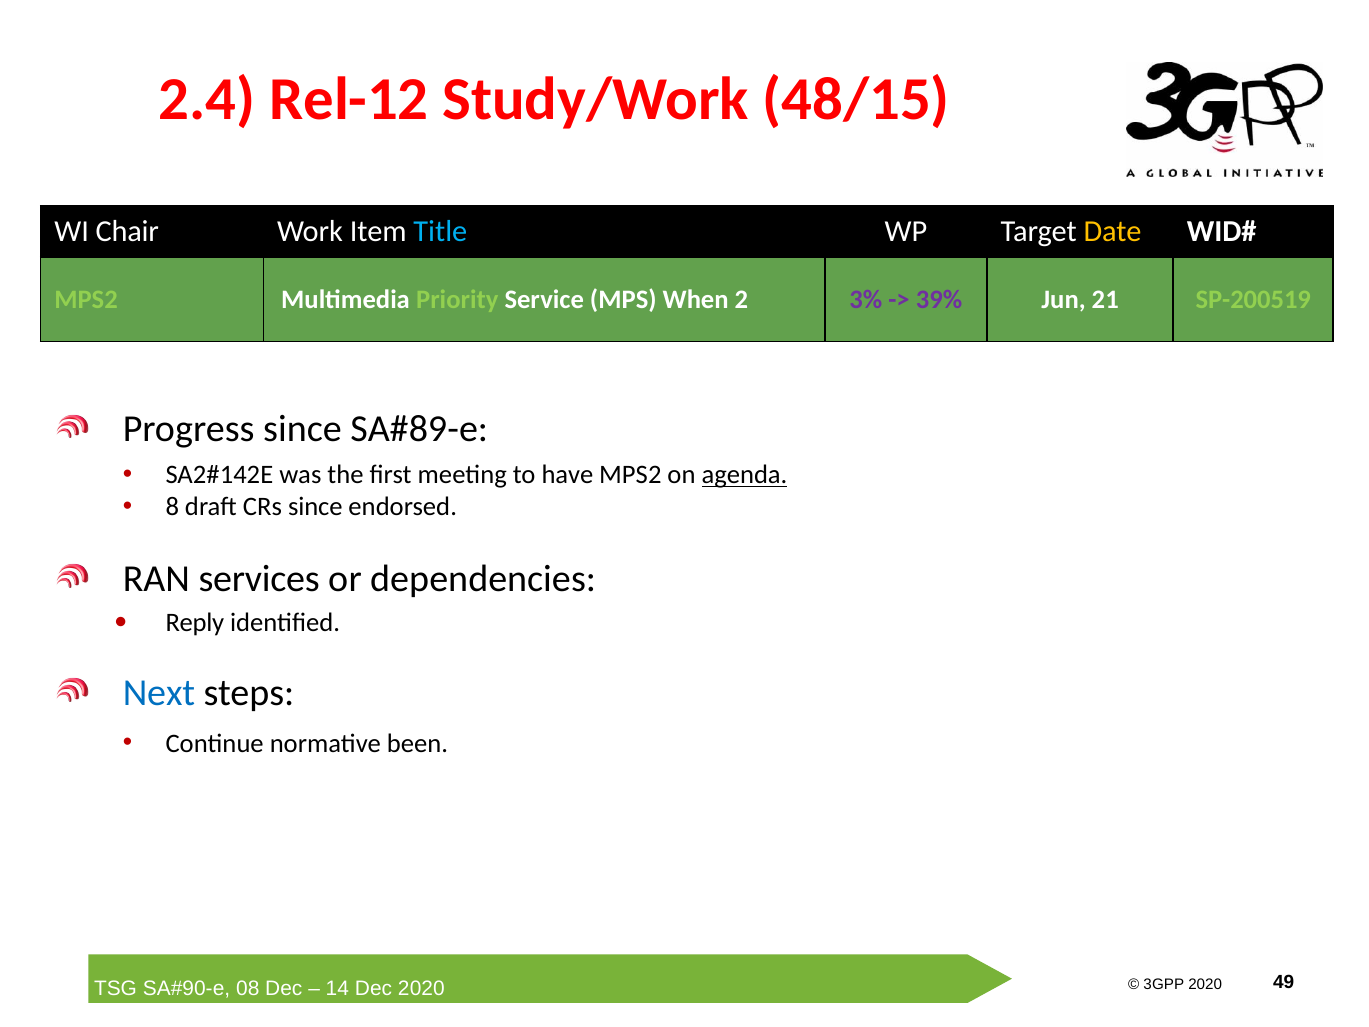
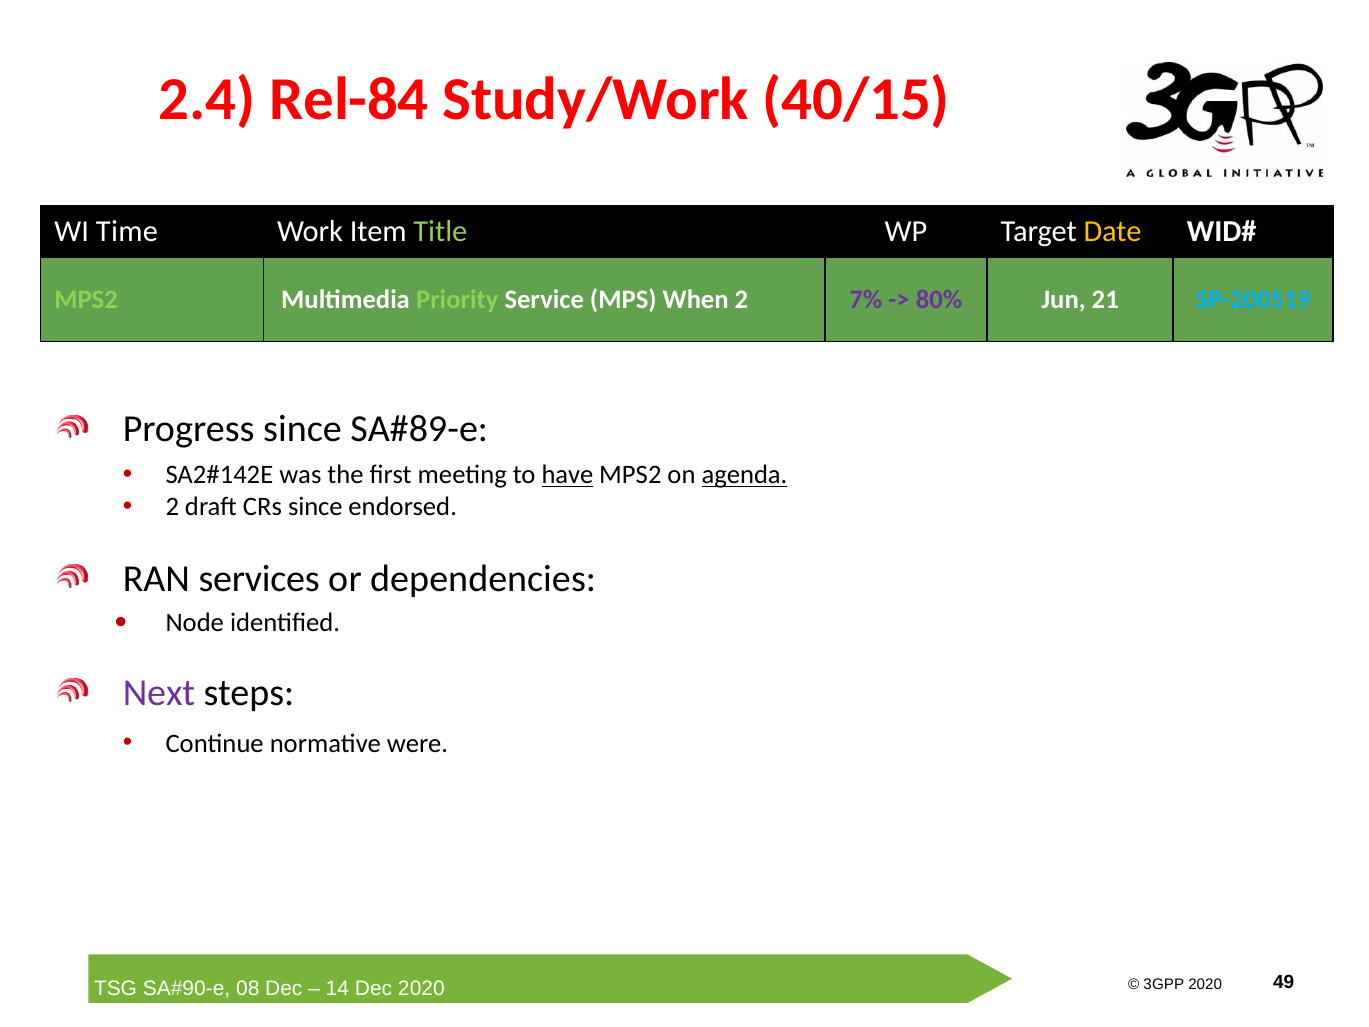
Rel-12: Rel-12 -> Rel-84 (349, 99)
48/15: 48/15 -> 40/15 (856, 99)
Chair: Chair -> Time (127, 232)
Title colour: light blue -> light green (440, 232)
3%: 3% -> 7% (866, 300)
39%: 39% -> 80% (939, 300)
SP-200519 colour: light green -> light blue (1253, 300)
have underline: none -> present (567, 475)
8: 8 -> 2 (172, 507)
Reply: Reply -> Node (195, 622)
Next colour: blue -> purple (159, 692)
been: been -> were (418, 743)
